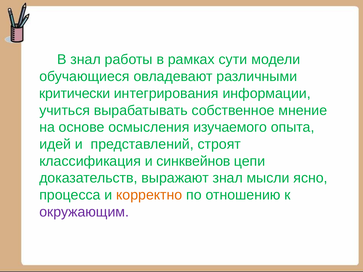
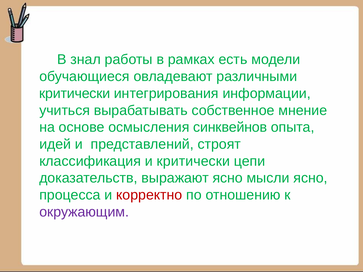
сути: сути -> есть (233, 60)
изучаемого: изучаемого -> синквейнов (230, 127)
и синквейнов: синквейнов -> критически (193, 161)
выражают знал: знал -> ясно (228, 178)
корректно colour: orange -> red (149, 195)
